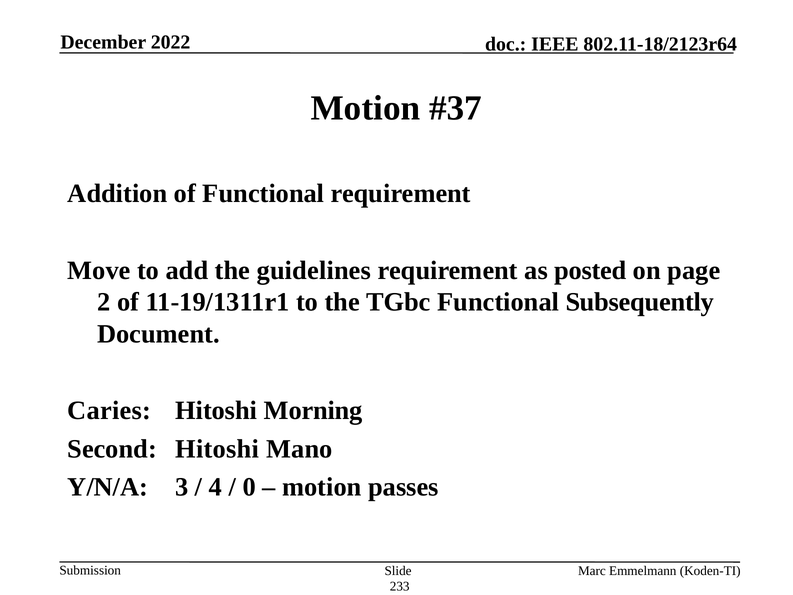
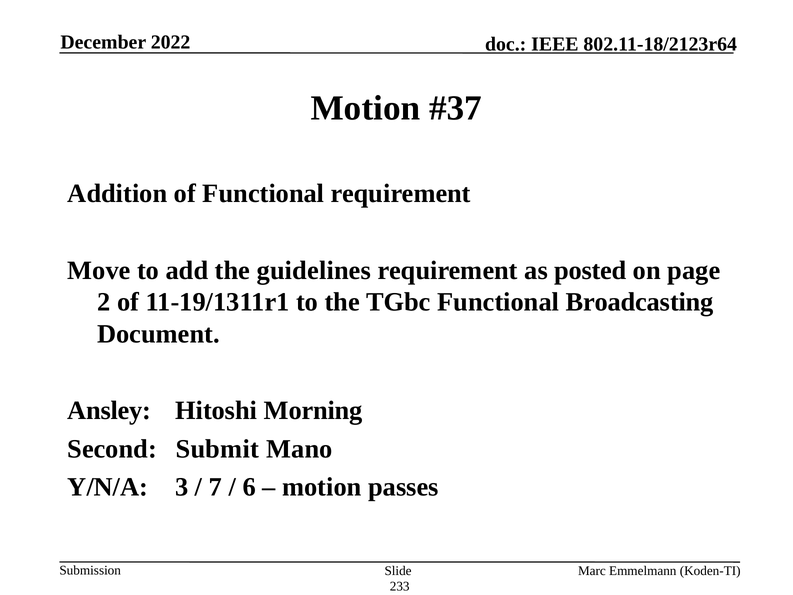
Subsequently: Subsequently -> Broadcasting (640, 302)
Caries: Caries -> Ansley (109, 410)
Second Hitoshi: Hitoshi -> Submit (217, 449)
4: 4 -> 7 (215, 487)
0: 0 -> 6 (249, 487)
